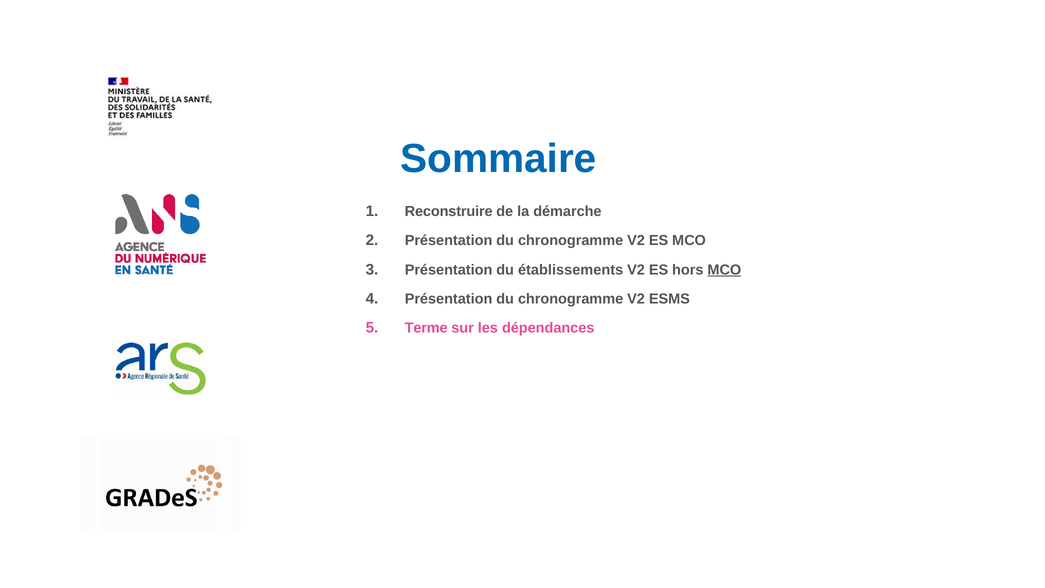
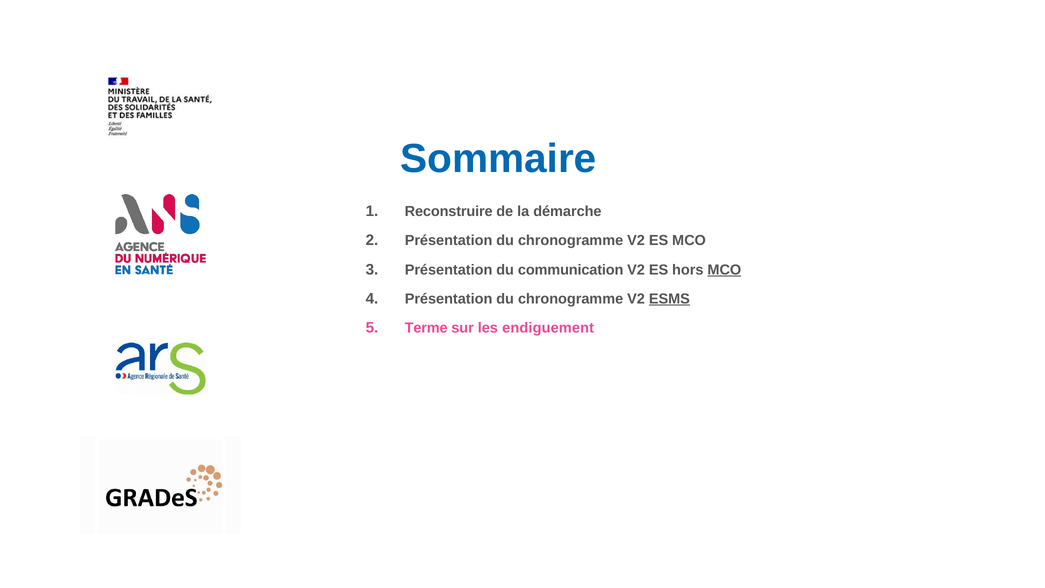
établissements: établissements -> communication (571, 270)
ESMS underline: none -> present (669, 299)
dépendances: dépendances -> endiguement (548, 328)
